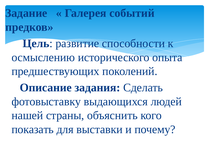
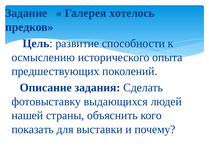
событий: событий -> хотелось (132, 13)
